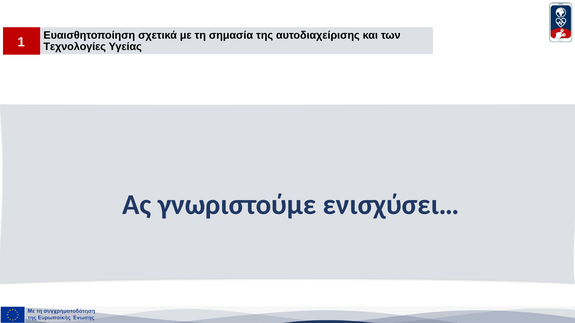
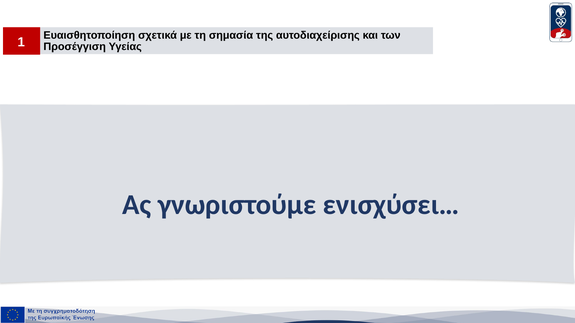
Τεχνολογίες: Τεχνολογίες -> Προσέγγιση (75, 47)
